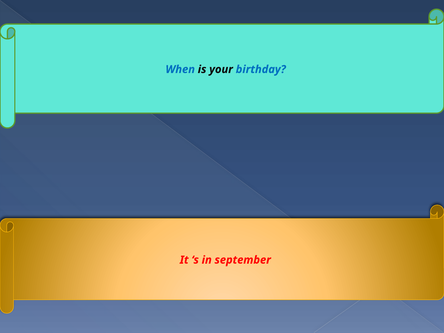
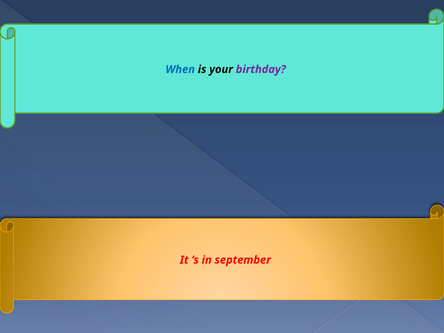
birthday colour: blue -> purple (261, 69)
